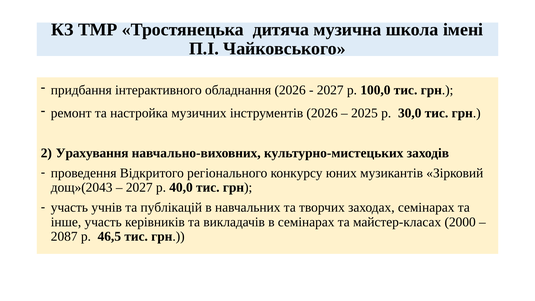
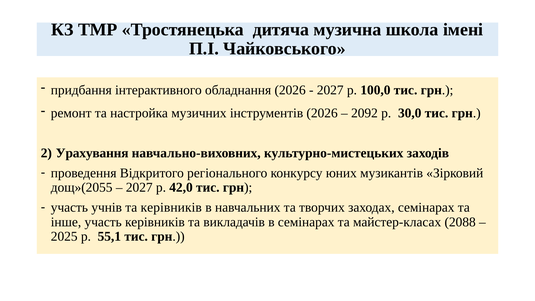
2025: 2025 -> 2092 (364, 113)
дощ»(2043: дощ»(2043 -> дощ»(2055 (82, 187)
40,0: 40,0 -> 42,0 (181, 187)
та публікацій: публікацій -> керівників (171, 207)
2000: 2000 -> 2088 (460, 222)
2087: 2087 -> 2025 (64, 236)
46,5: 46,5 -> 55,1 (109, 236)
